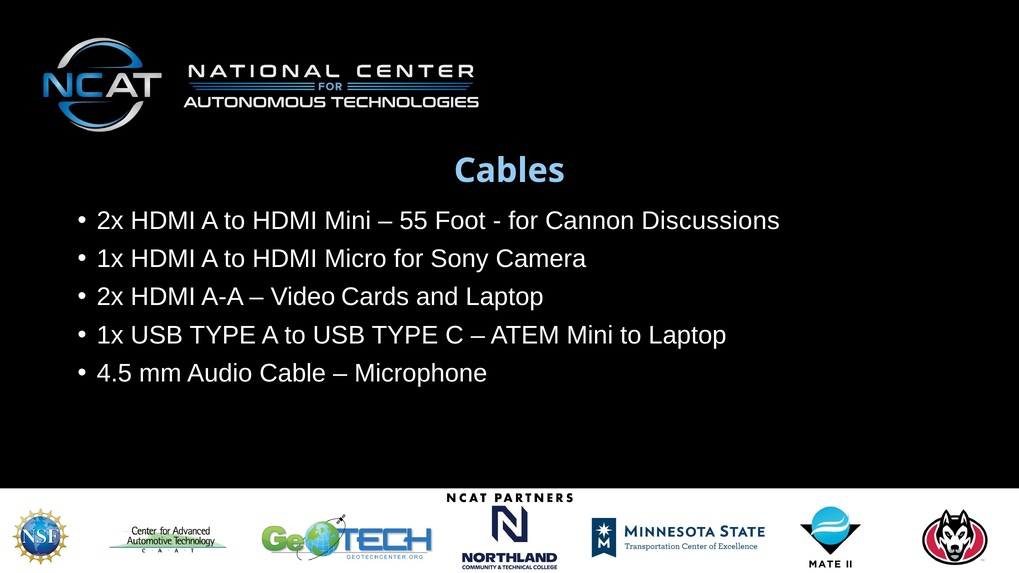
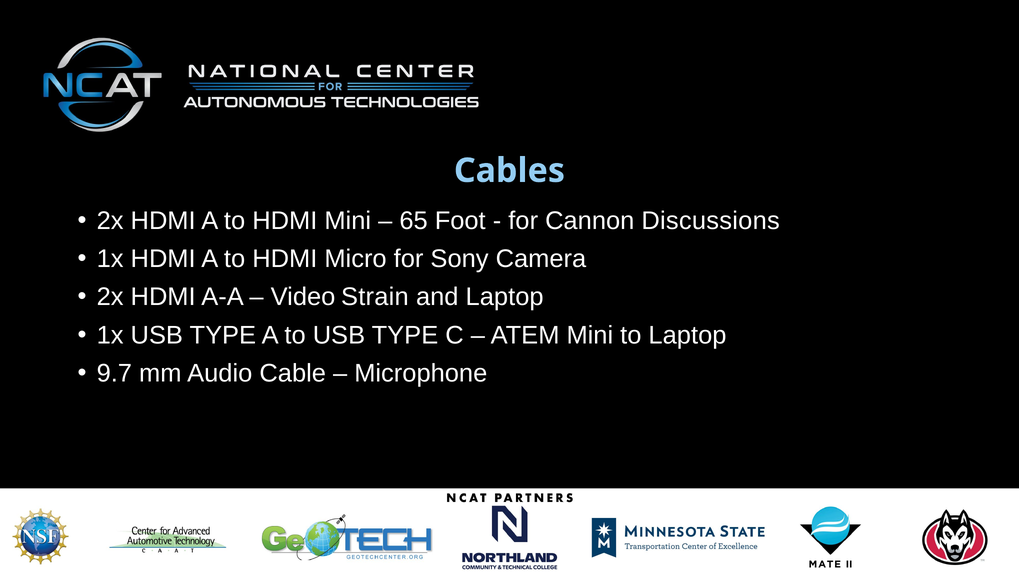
55: 55 -> 65 (414, 221)
Cards: Cards -> Strain (375, 297)
4.5: 4.5 -> 9.7 (114, 373)
